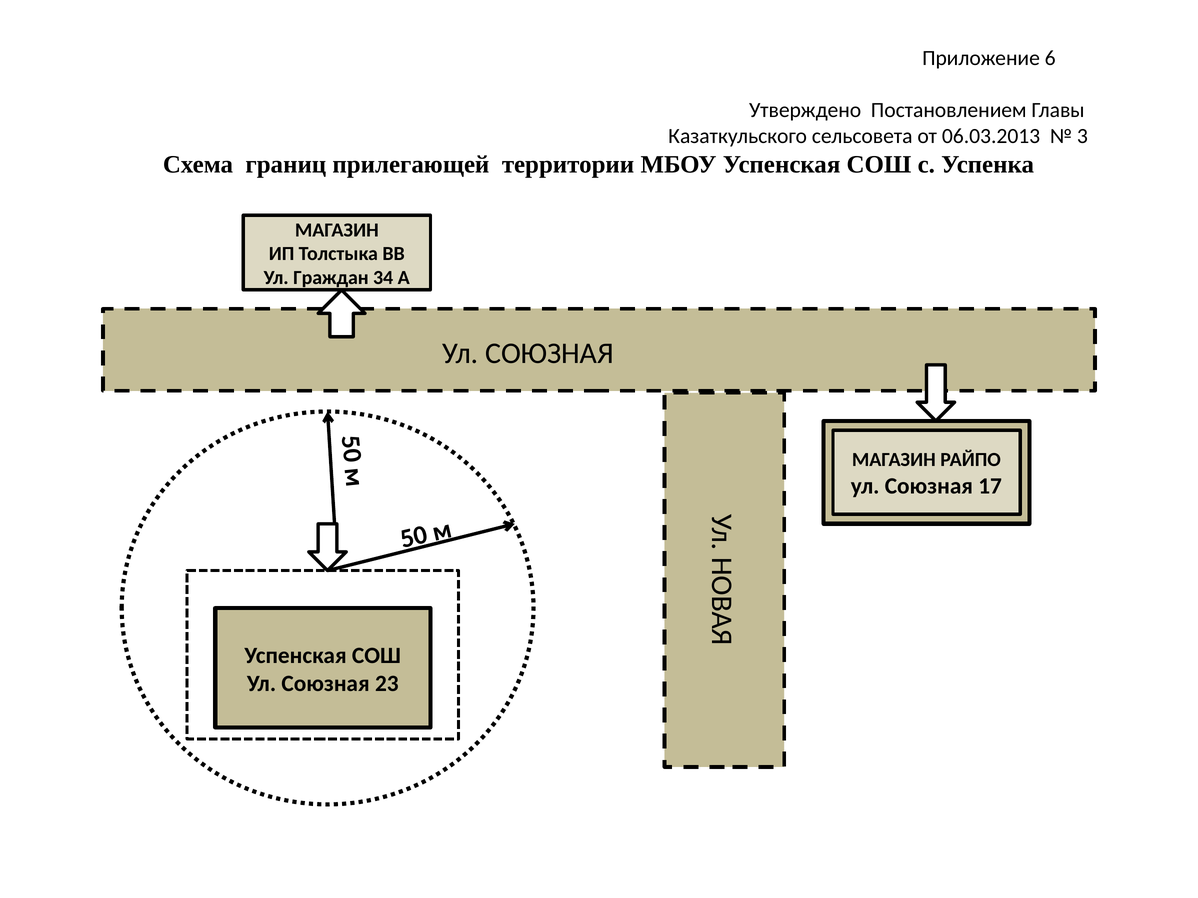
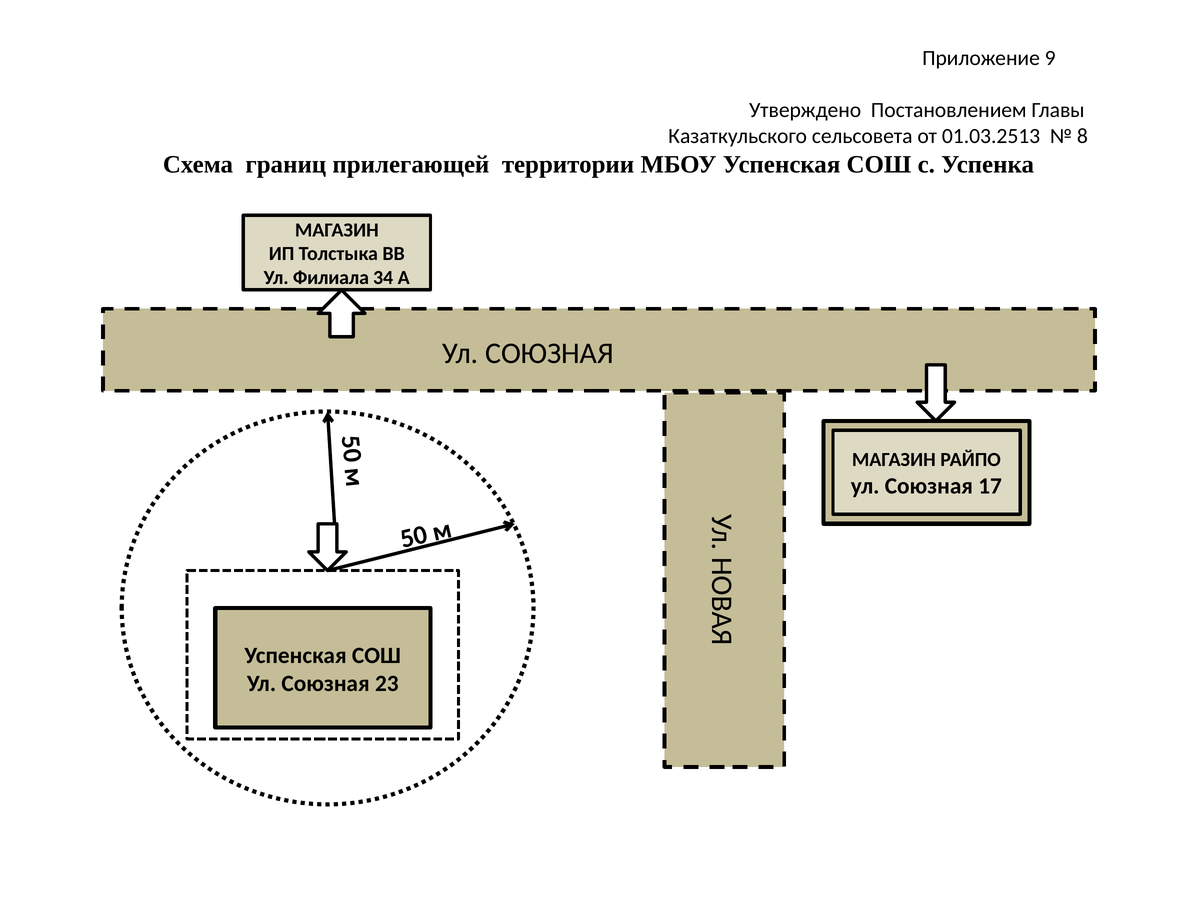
6: 6 -> 9 (1050, 58)
06.03.2013: 06.03.2013 -> 01.03.2513 (991, 136)
3: 3 -> 8 (1082, 136)
Граждан: Граждан -> Филиала (331, 278)
